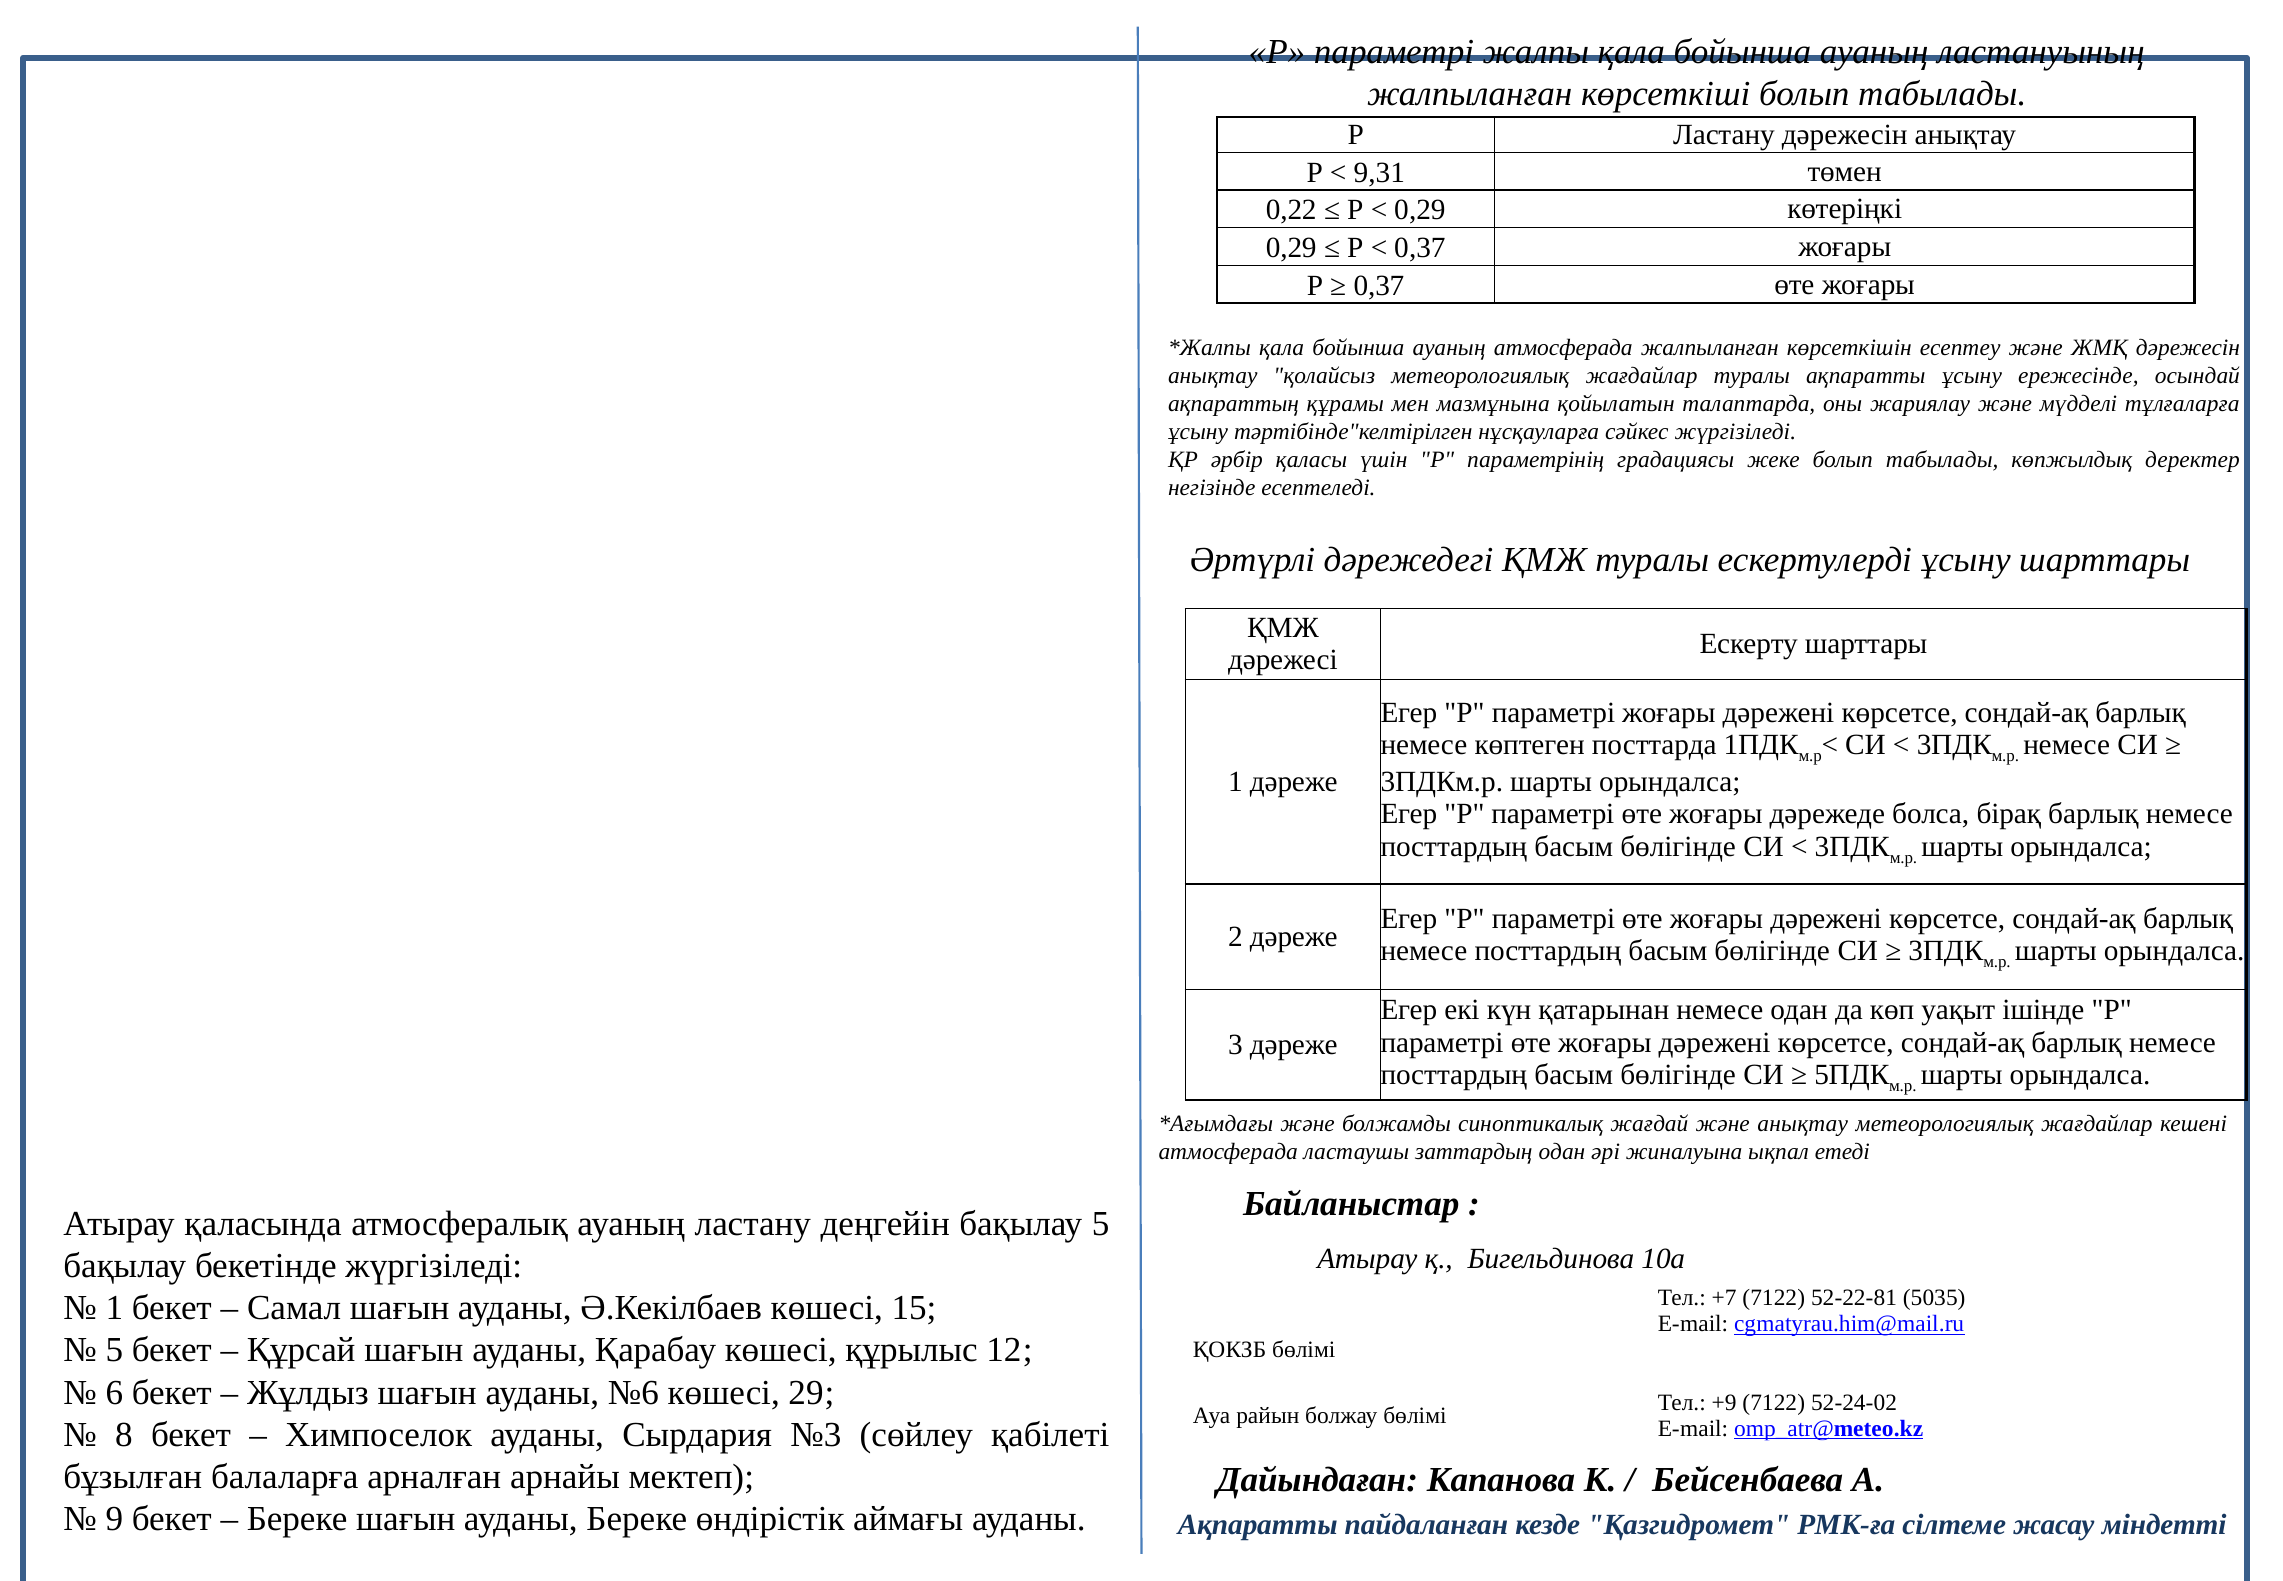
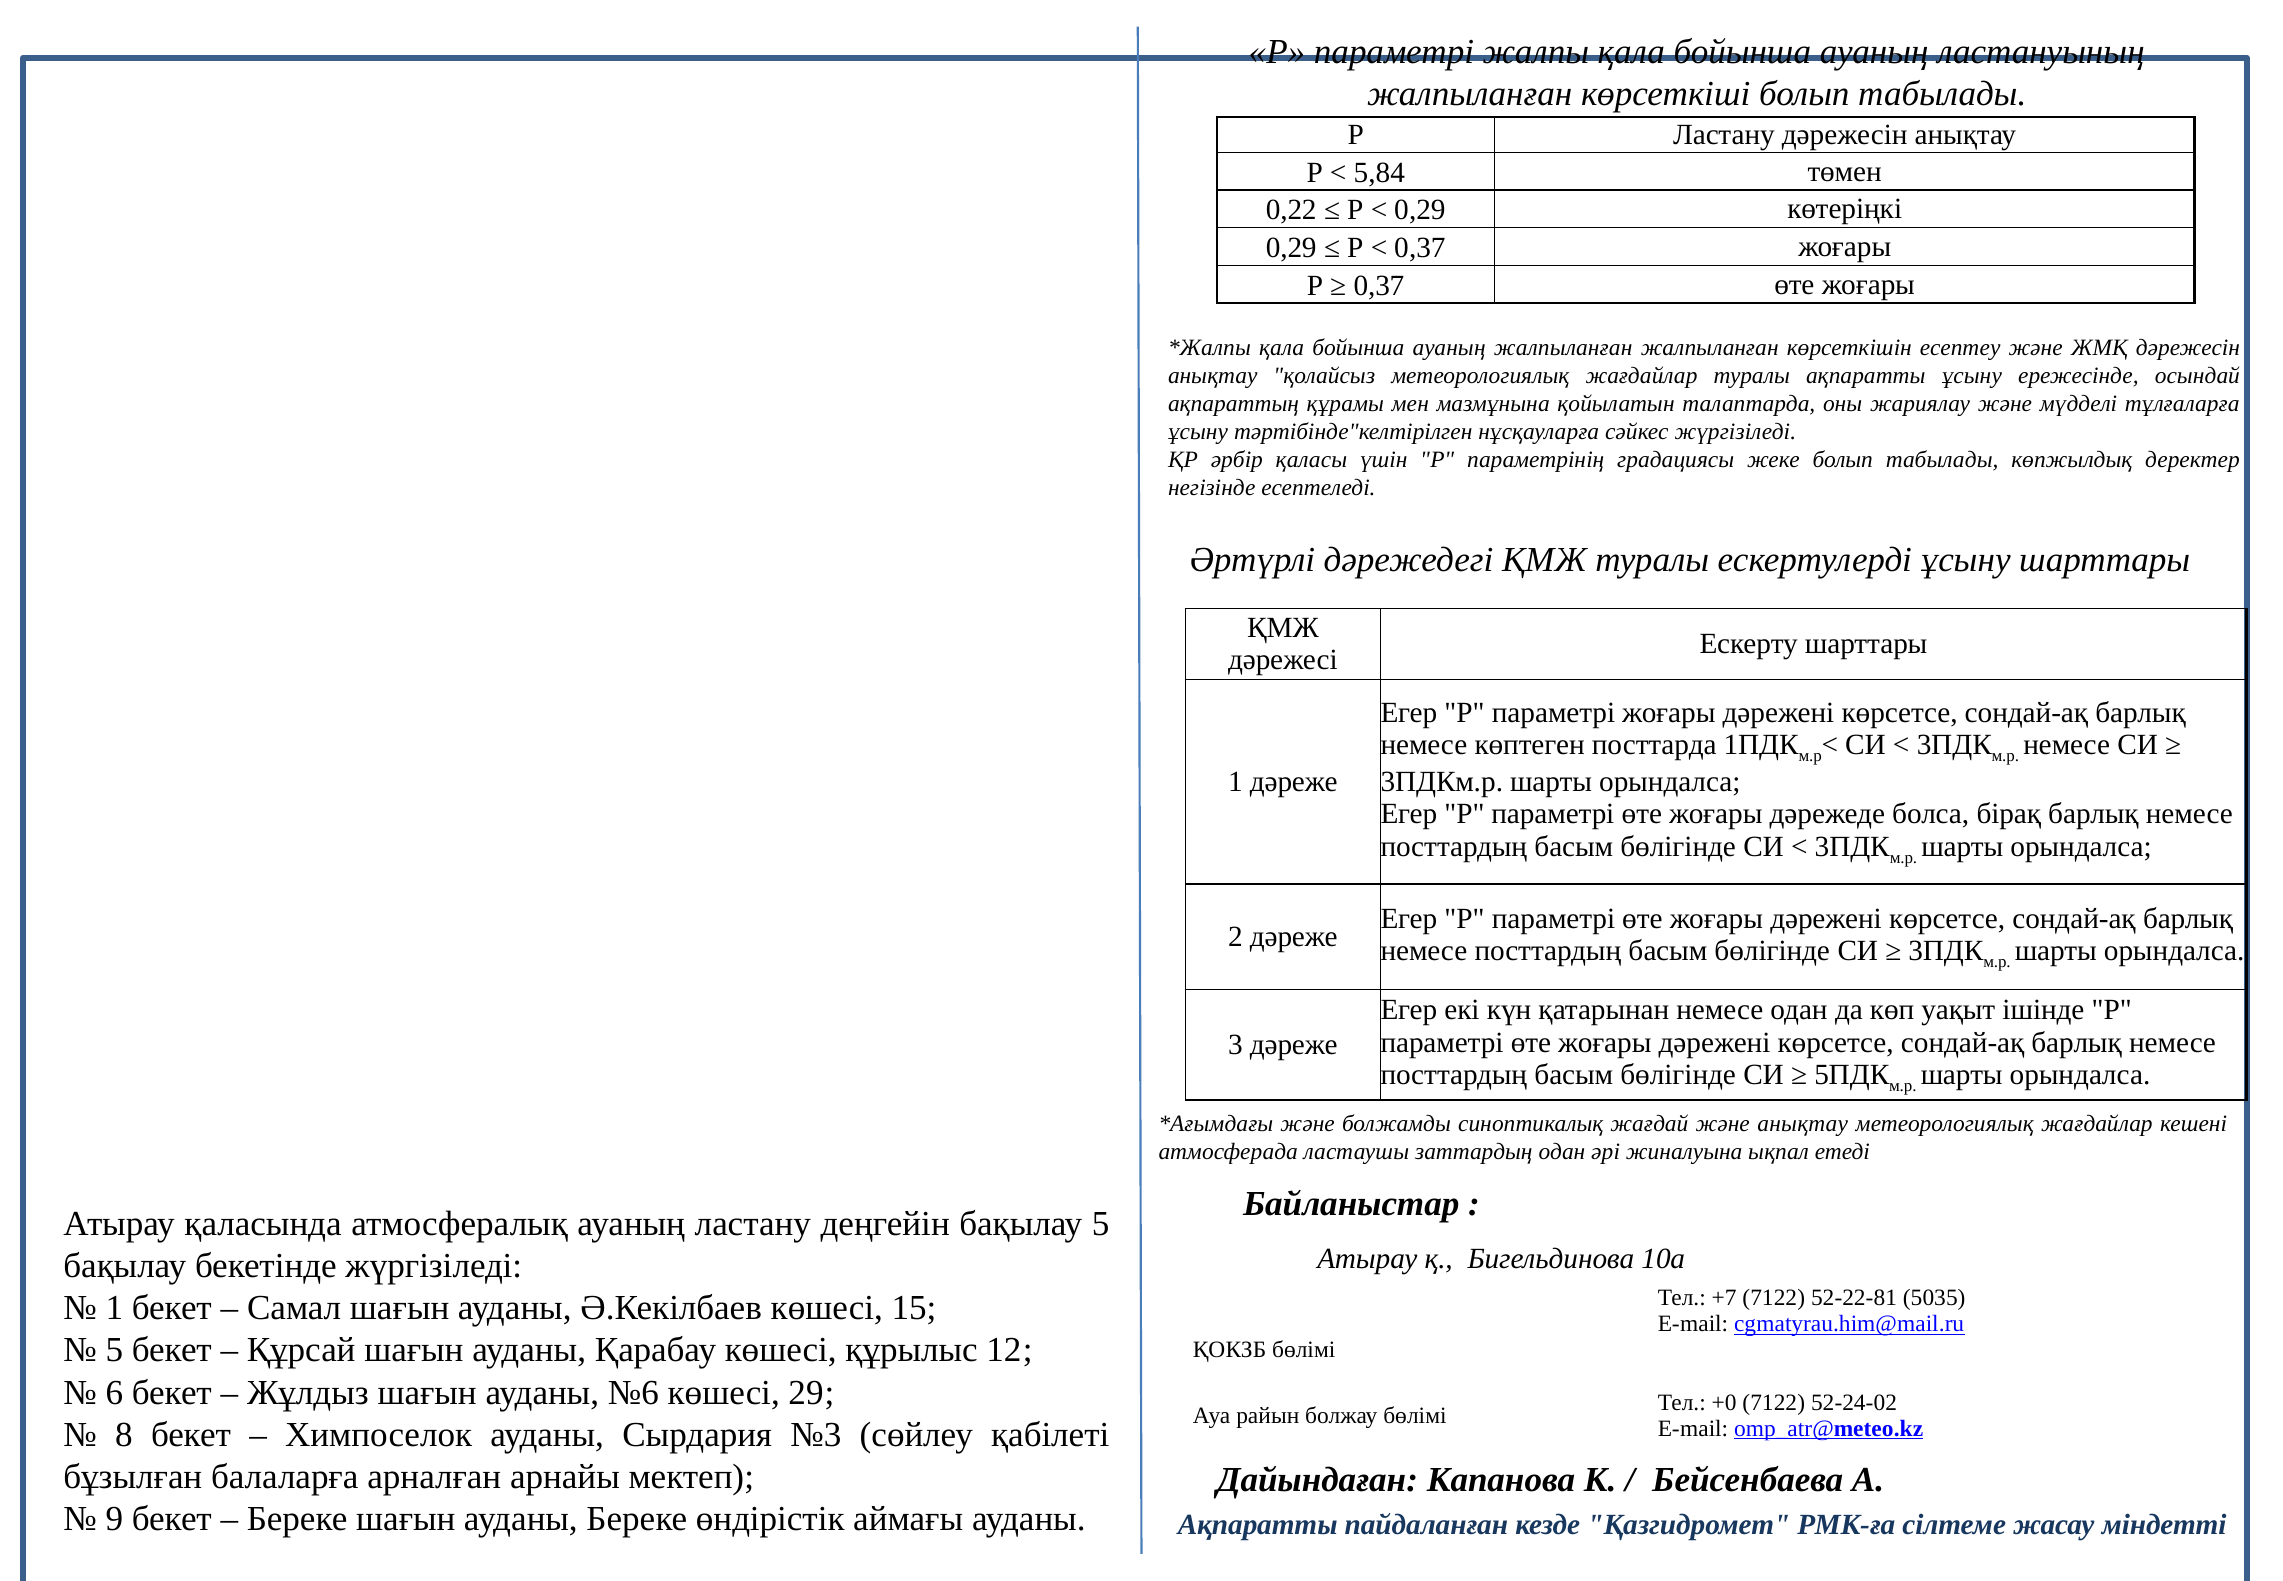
9,31: 9,31 -> 5,84 (1379, 172)
ауаның атмосферада: атмосферада -> жалпыланған (1563, 348)
+9: +9 -> +0 (1724, 1402)
